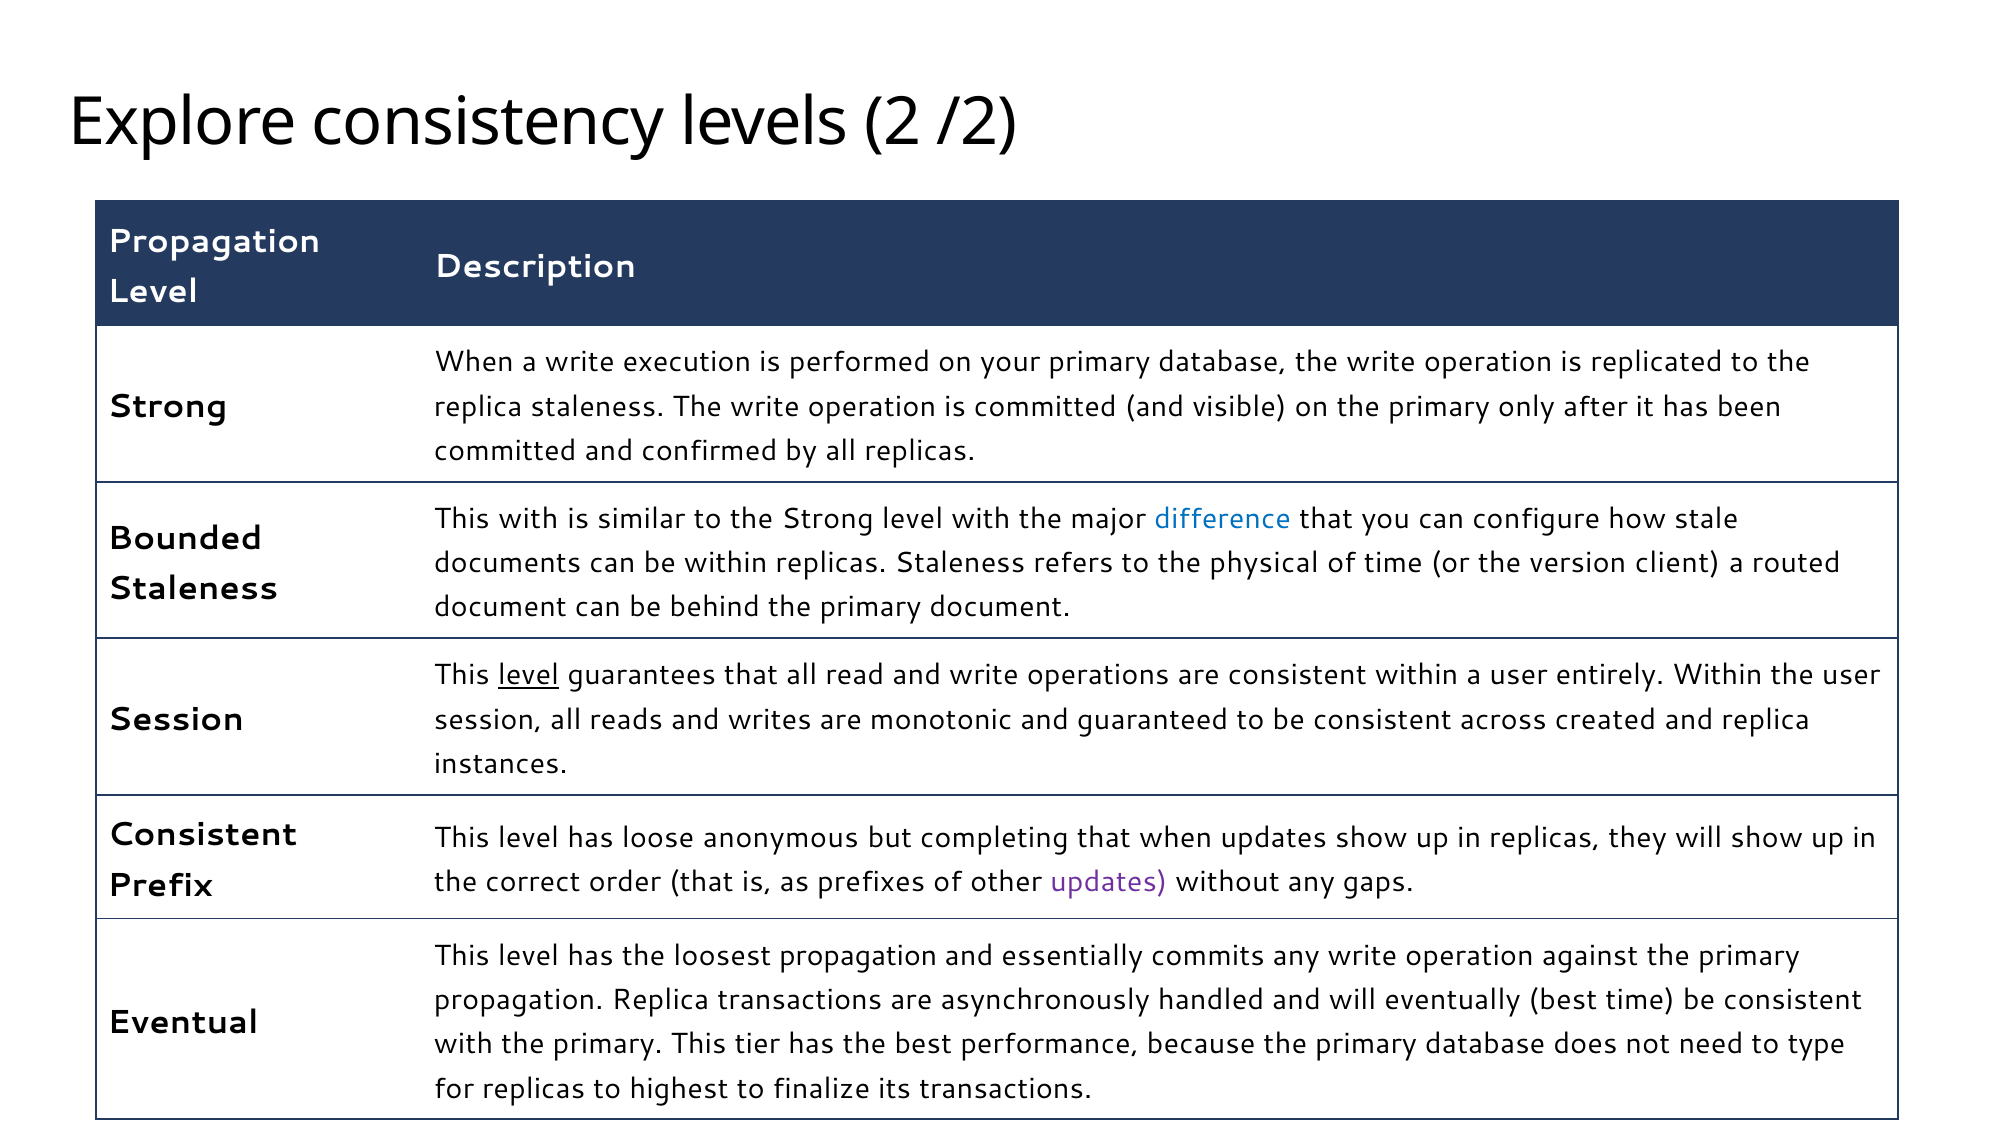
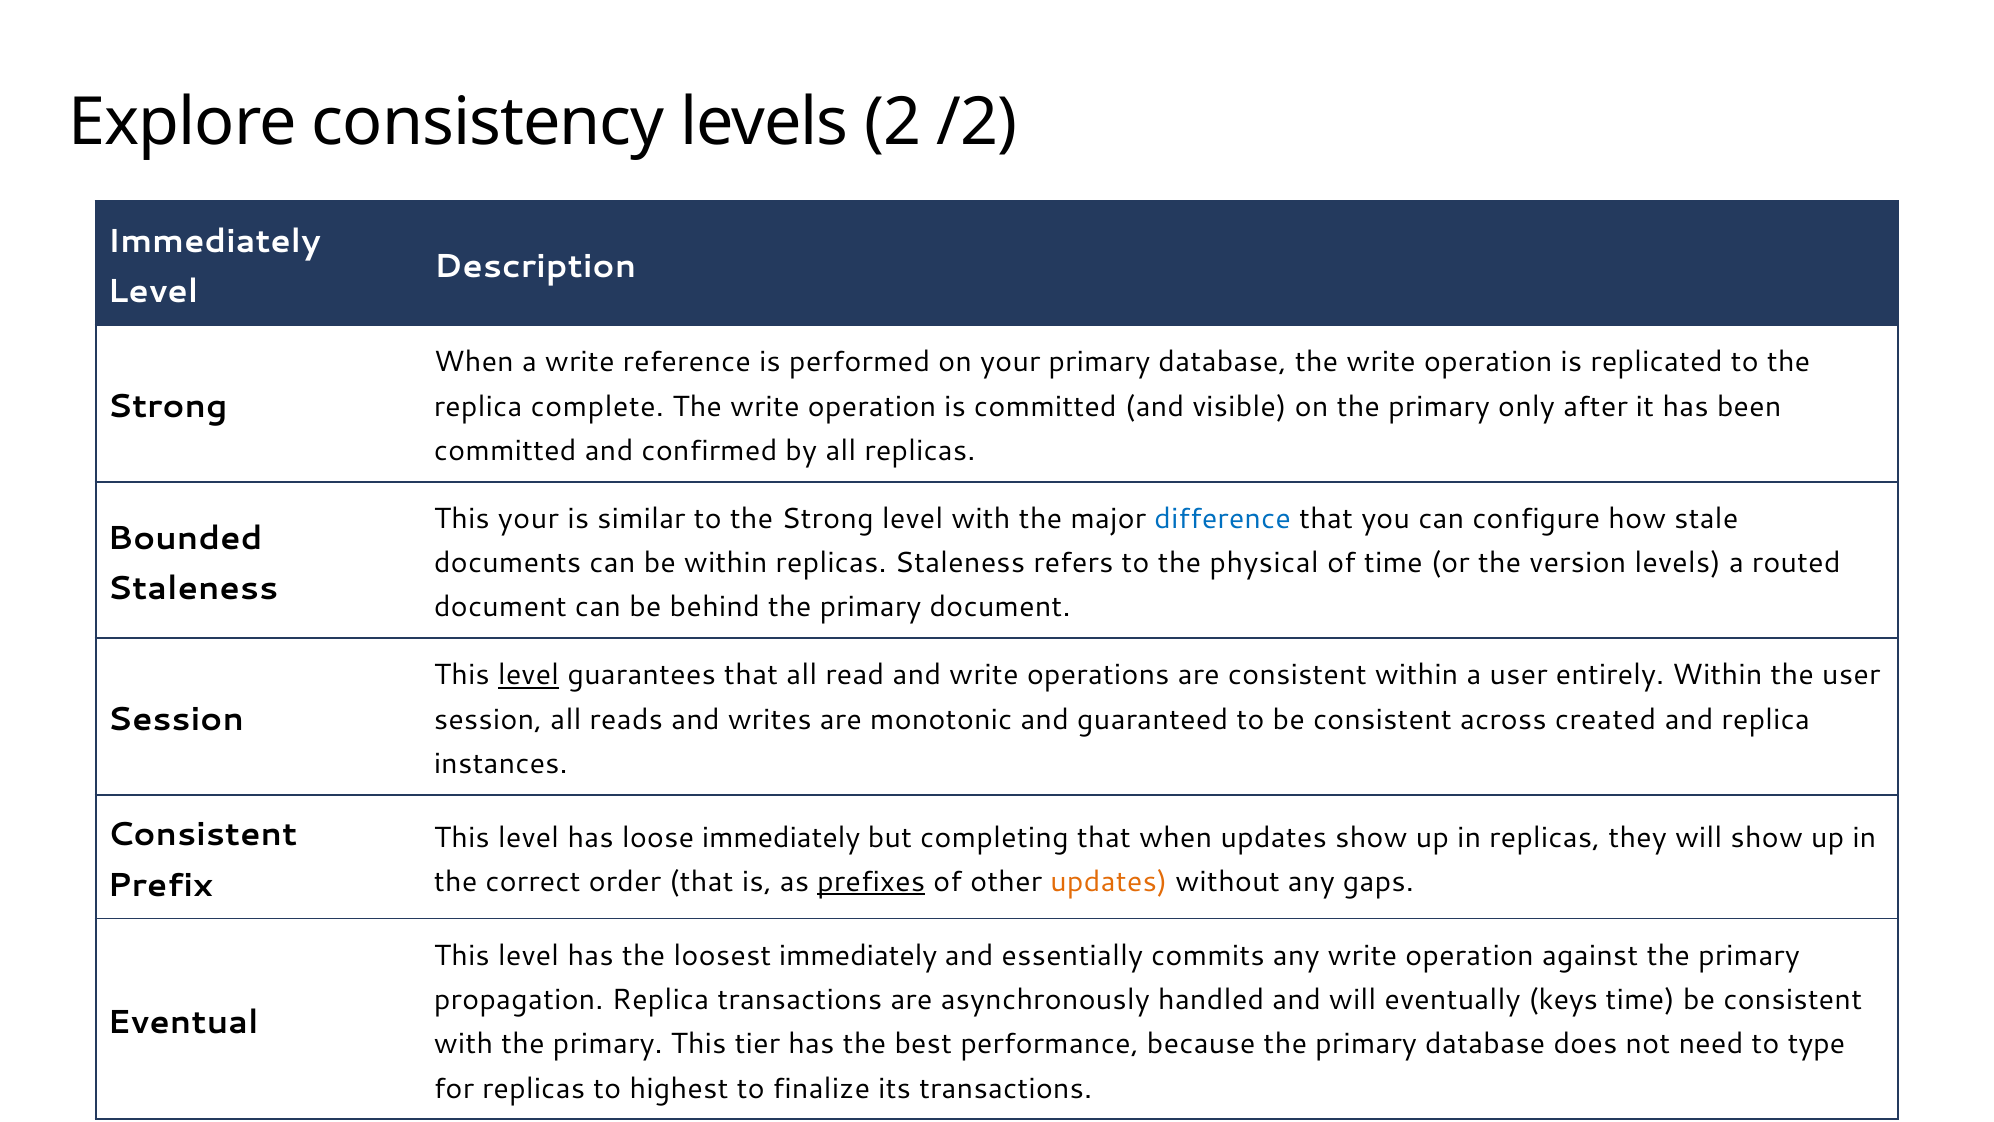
Propagation: Propagation -> Immediately (214, 242)
execution: execution -> reference (687, 362)
replica staleness: staleness -> complete (597, 406)
This with: with -> your (528, 519)
version client: client -> levels (1678, 563)
loose anonymous: anonymous -> immediately (781, 837)
prefixes underline: none -> present (871, 882)
updates colour: purple -> orange (1109, 882)
loosest propagation: propagation -> immediately (858, 955)
eventually best: best -> keys (1563, 1000)
